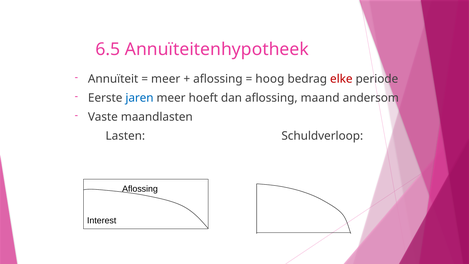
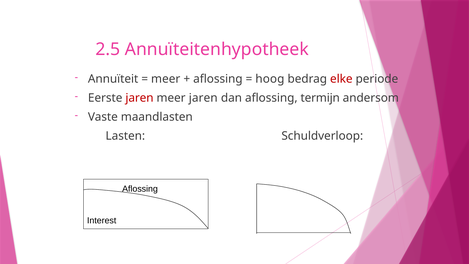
6.5: 6.5 -> 2.5 (108, 49)
jaren colour: blue -> red (139, 98)
meer hoeft: hoeft -> jaren (203, 98)
maand: maand -> termijn (320, 98)
